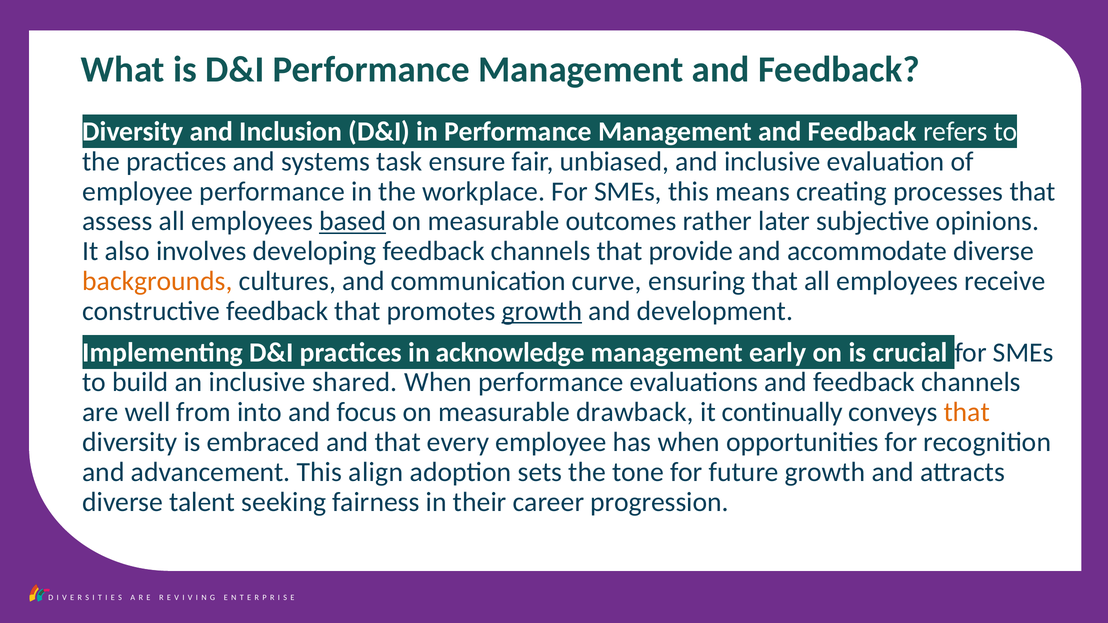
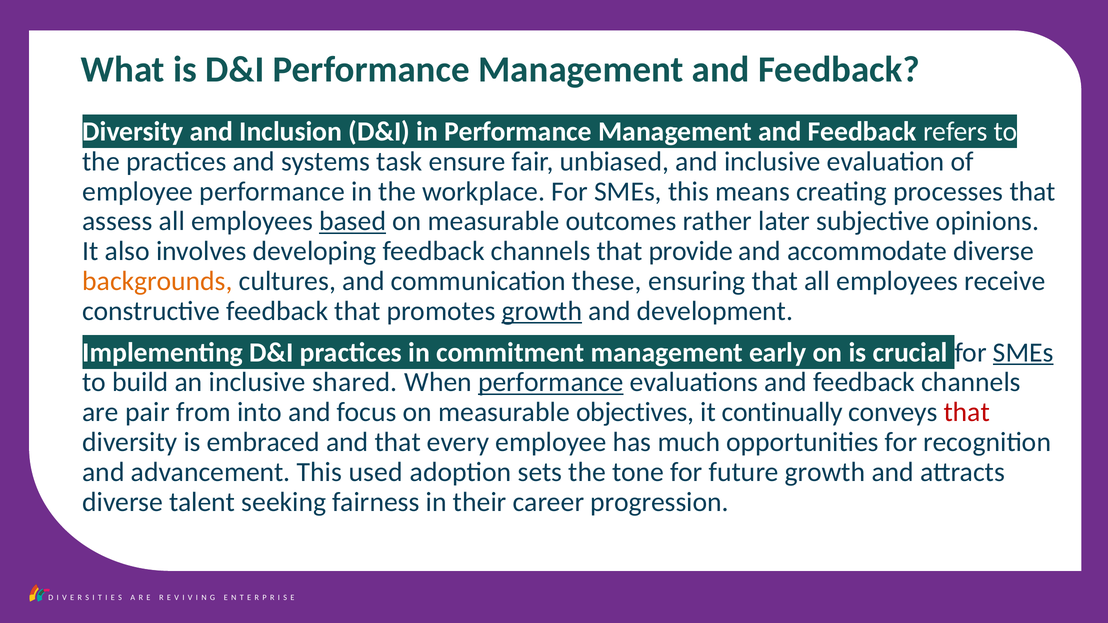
curve: curve -> these (607, 281)
acknowledge: acknowledge -> commitment (510, 353)
SMEs underline: none -> present (1023, 353)
performance underline: none -> present (551, 382)
well: well -> pair (147, 412)
drawback: drawback -> objectives (635, 412)
that colour: orange -> red (967, 412)
has when: when -> much (689, 442)
align: align -> used (376, 472)
